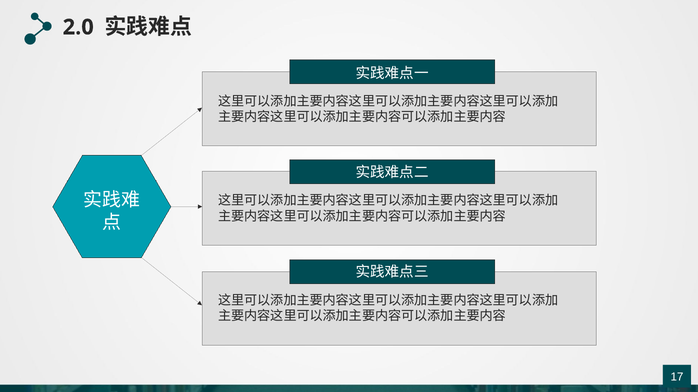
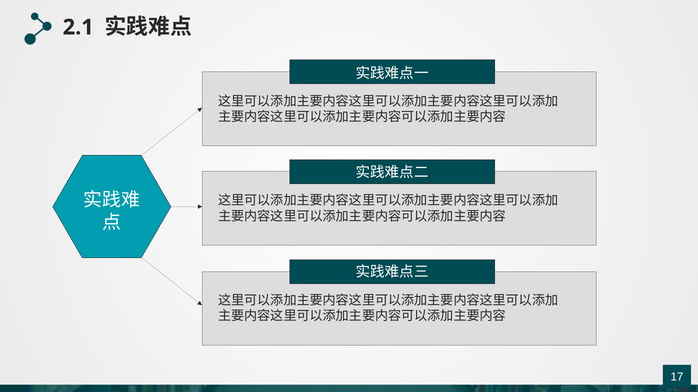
2.0: 2.0 -> 2.1 (78, 27)
